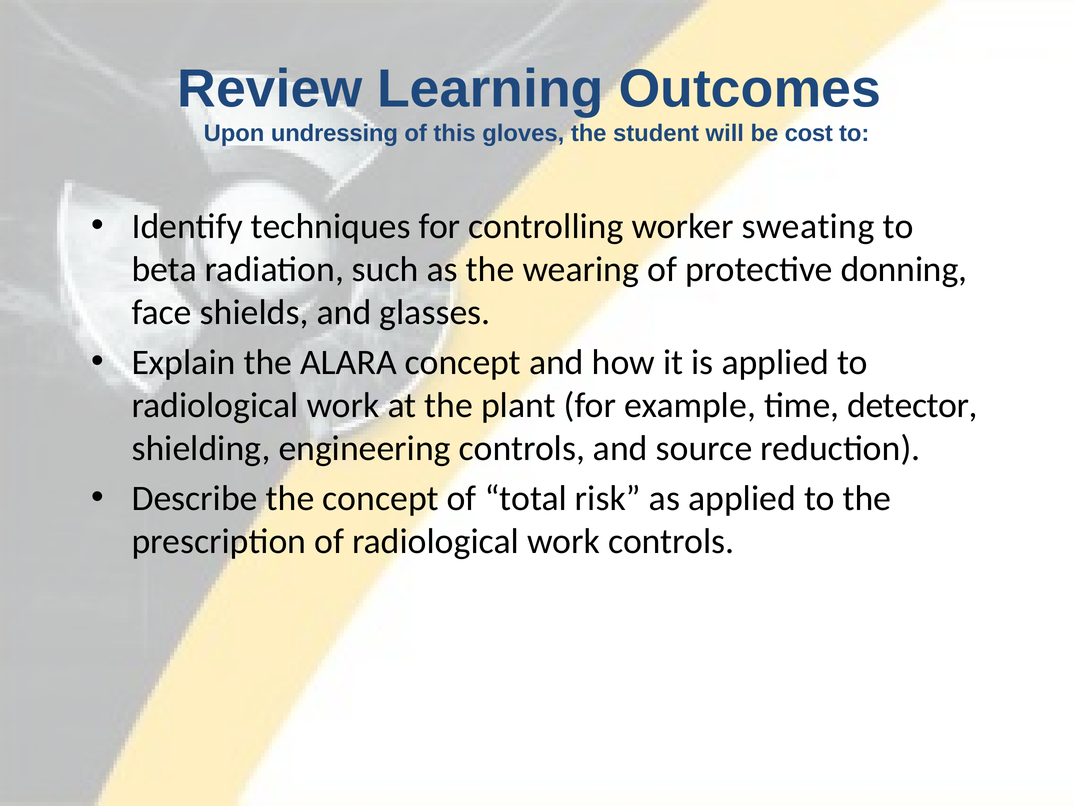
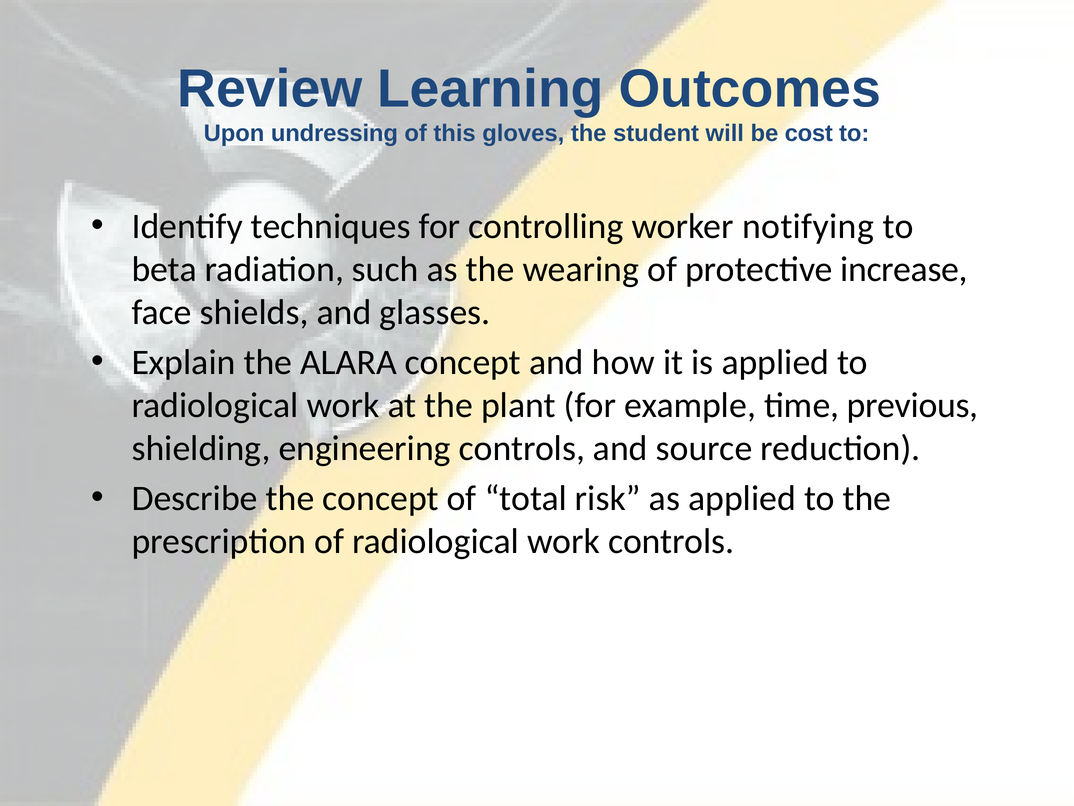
sweating: sweating -> notifying (808, 226)
donning: donning -> increase (904, 269)
detector: detector -> previous (912, 405)
